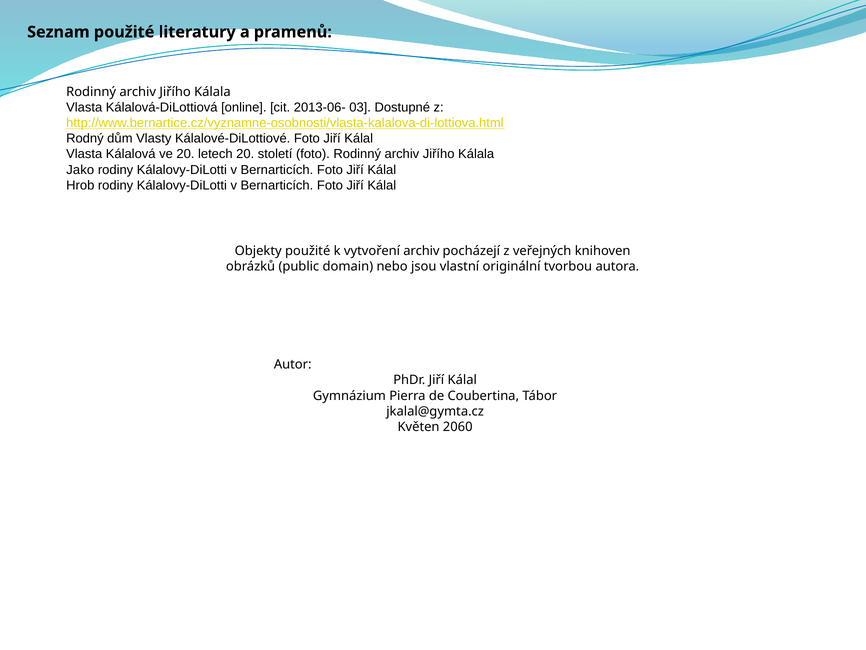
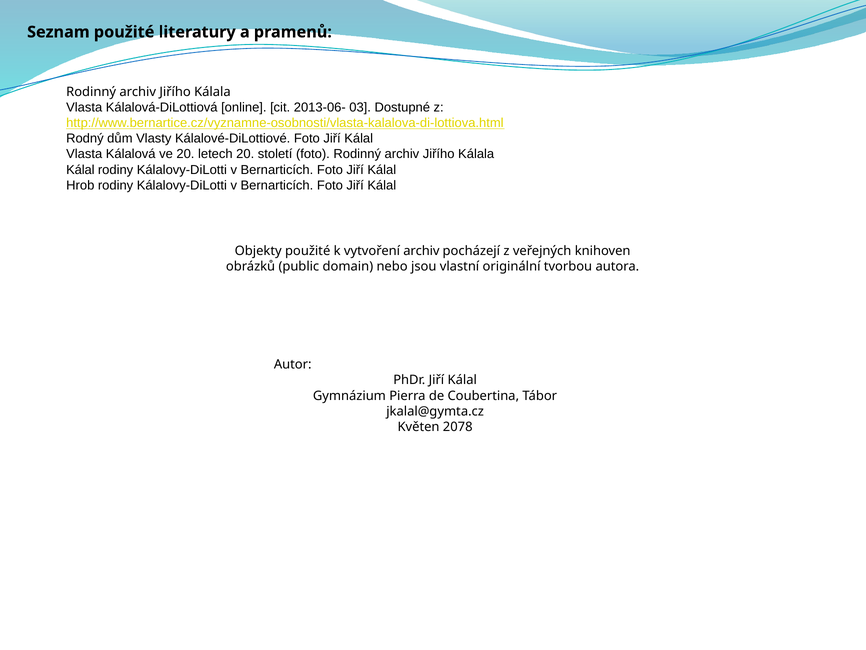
Jako: Jako -> Kálal (80, 170)
2060: 2060 -> 2078 (458, 427)
